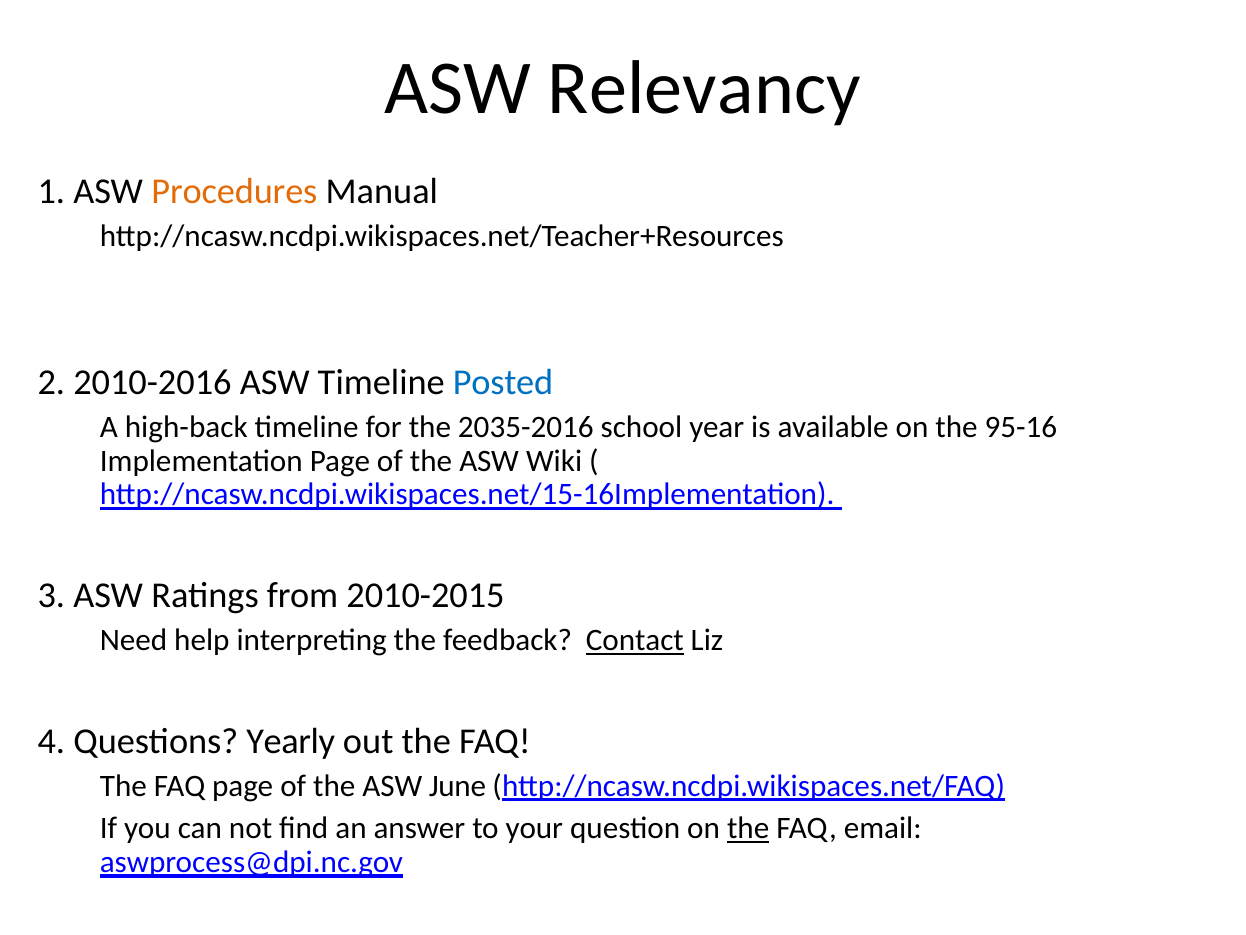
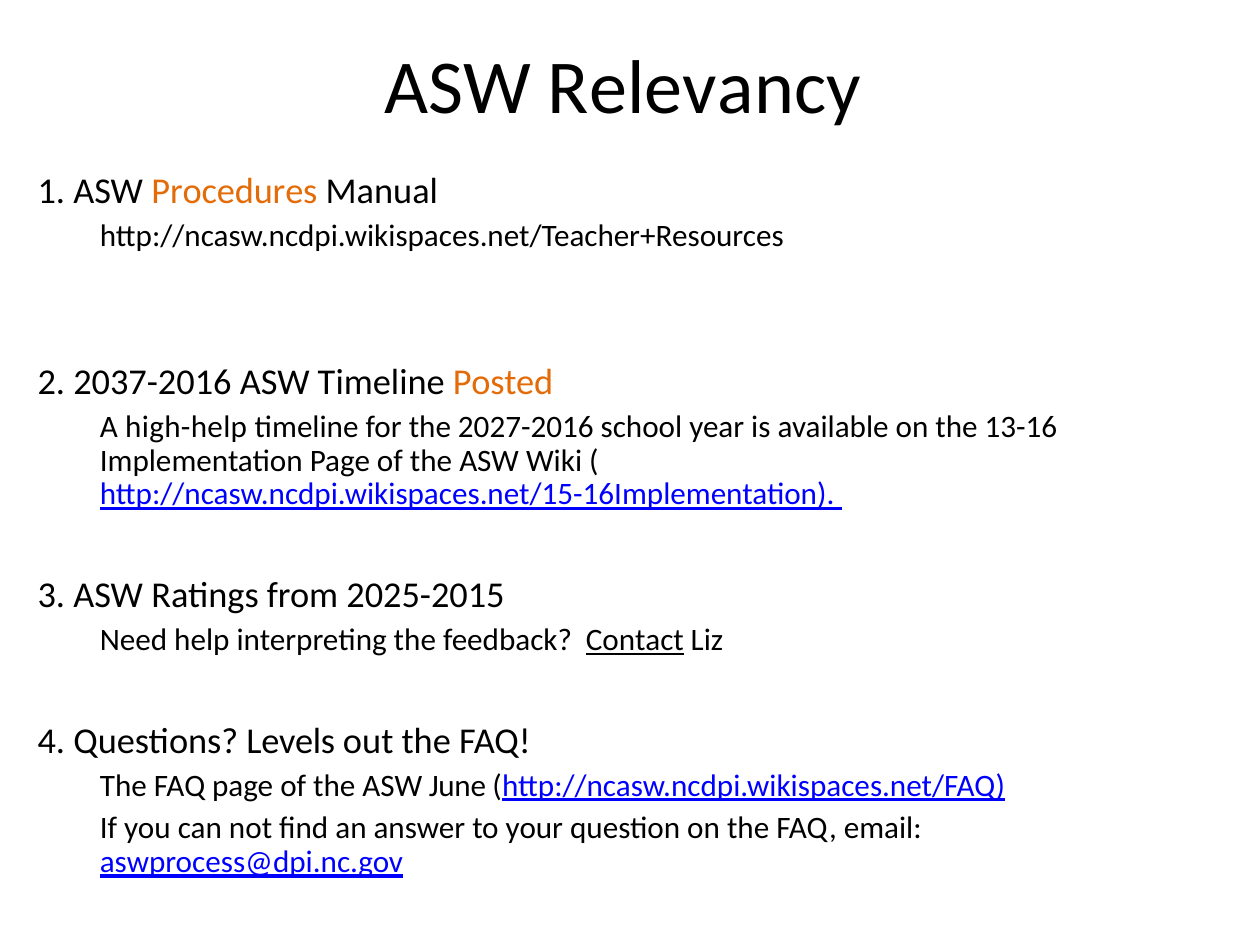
2010-2016: 2010-2016 -> 2037-2016 (152, 383)
Posted colour: blue -> orange (503, 383)
high-back: high-back -> high-help (186, 427)
2035-2016: 2035-2016 -> 2027-2016 (526, 427)
95-16: 95-16 -> 13-16 (1021, 427)
2010-2015: 2010-2015 -> 2025-2015 (425, 596)
Yearly: Yearly -> Levels (291, 741)
the underline: present -> none (748, 828)
